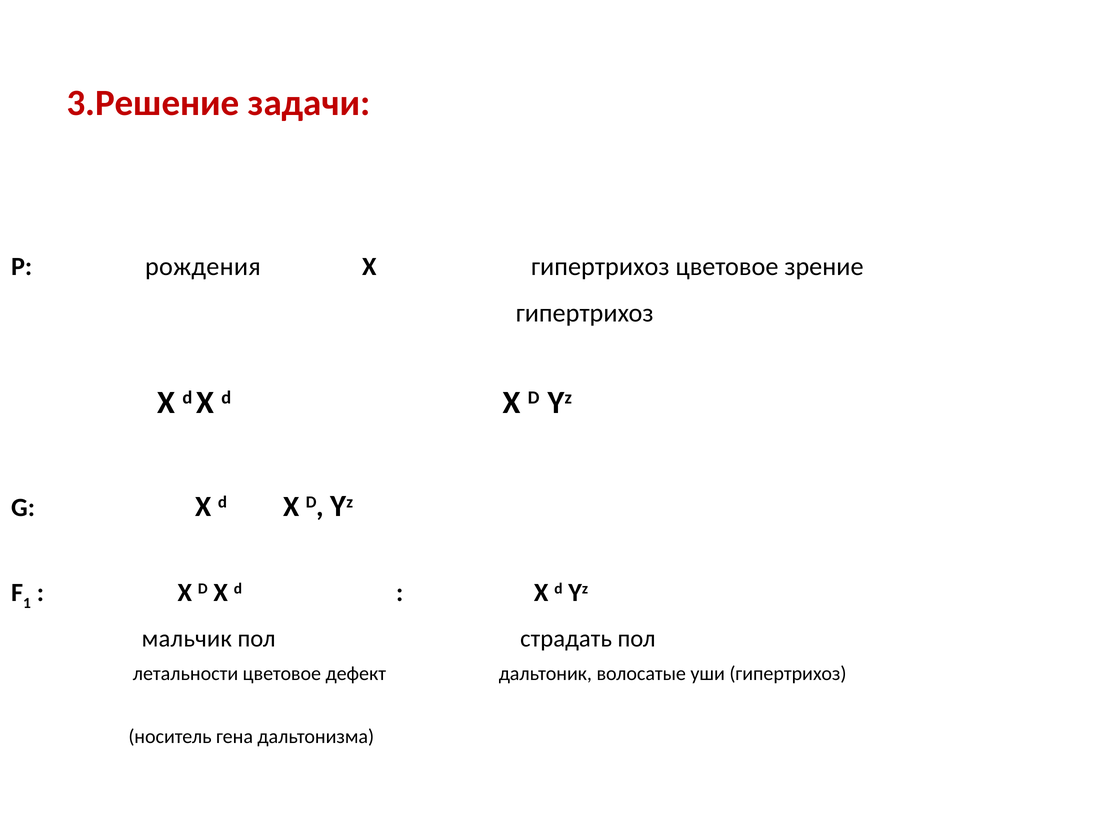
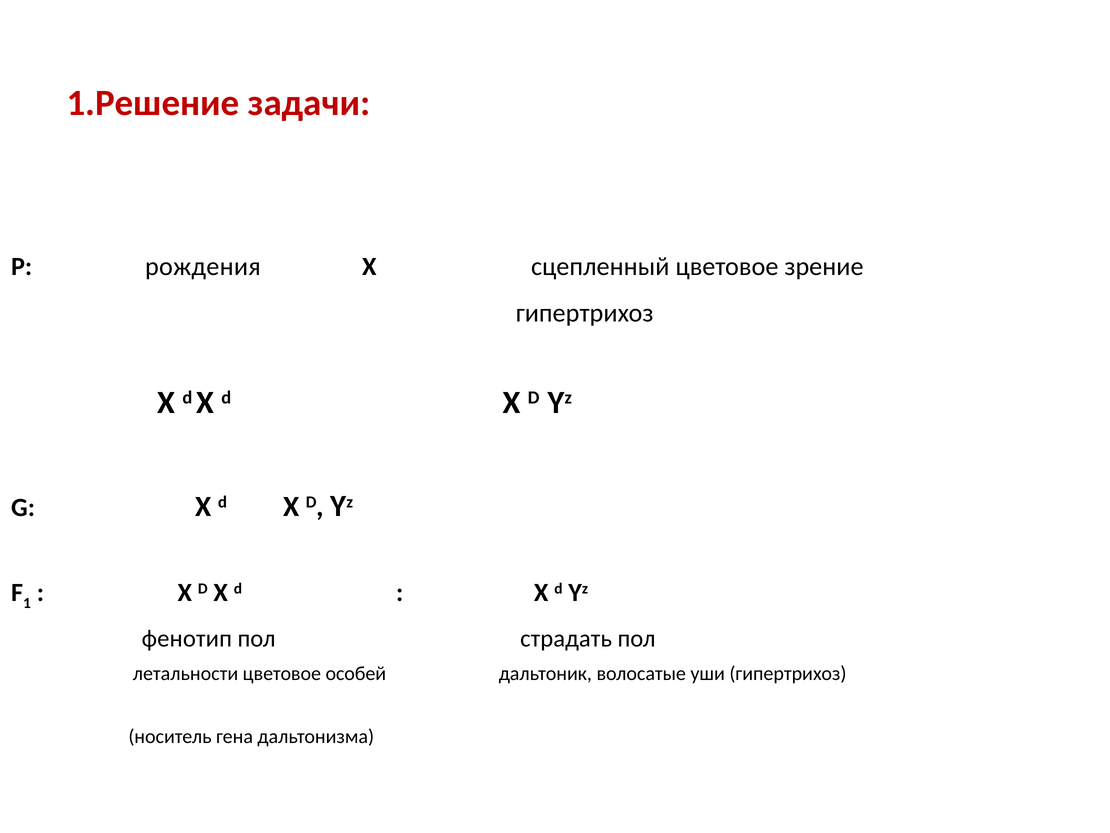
3.Решение: 3.Решение -> 1.Решение (153, 103)
гипертрихоз: гипертрихоз -> сцепленный (600, 266)
мальчик: мальчик -> фенотип (187, 638)
дефект: дефект -> особей (356, 673)
